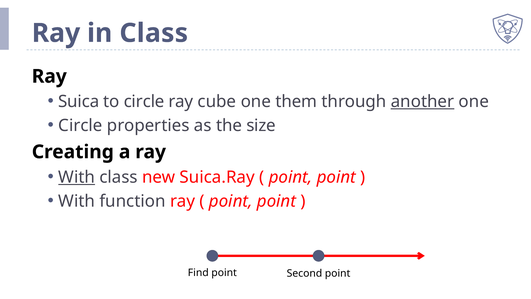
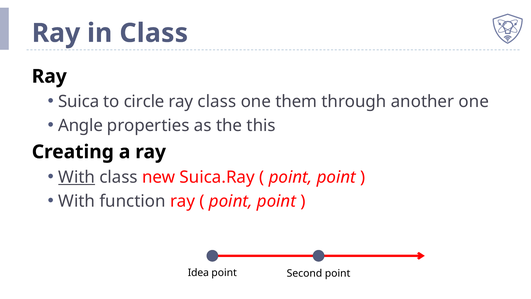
ray cube: cube -> class (217, 101)
another underline: present -> none (422, 101)
Circle: Circle -> Angle (81, 126)
size: size -> this (261, 126)
Find: Find -> Idea (198, 273)
